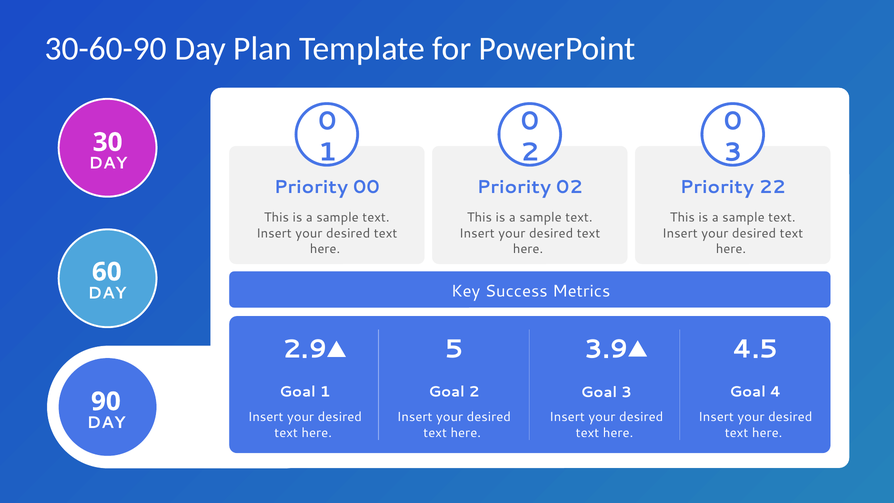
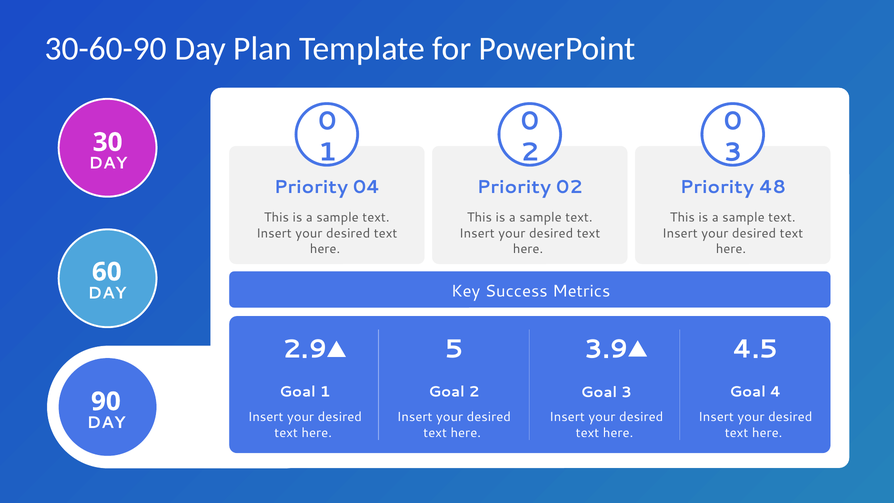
00: 00 -> 04 (367, 187)
22: 22 -> 48 (772, 187)
